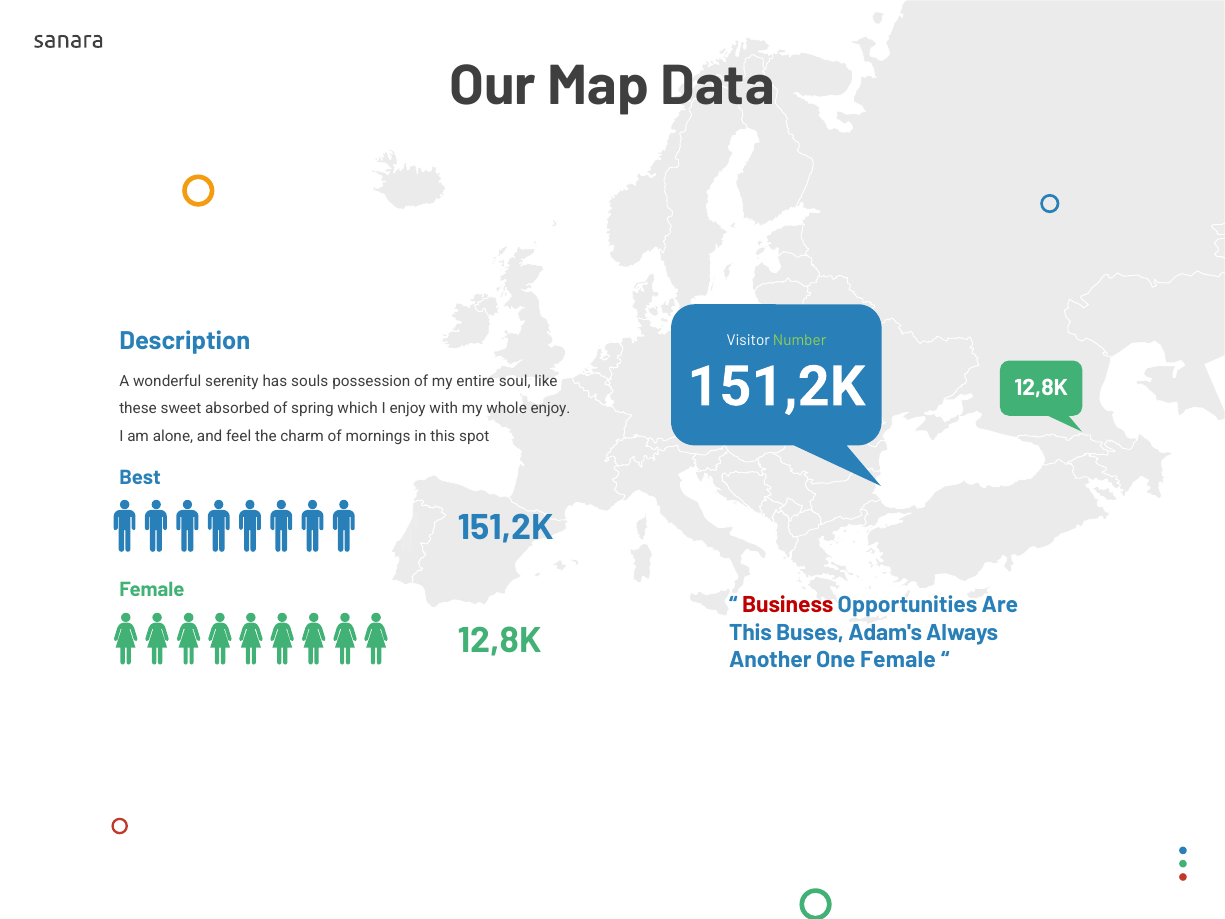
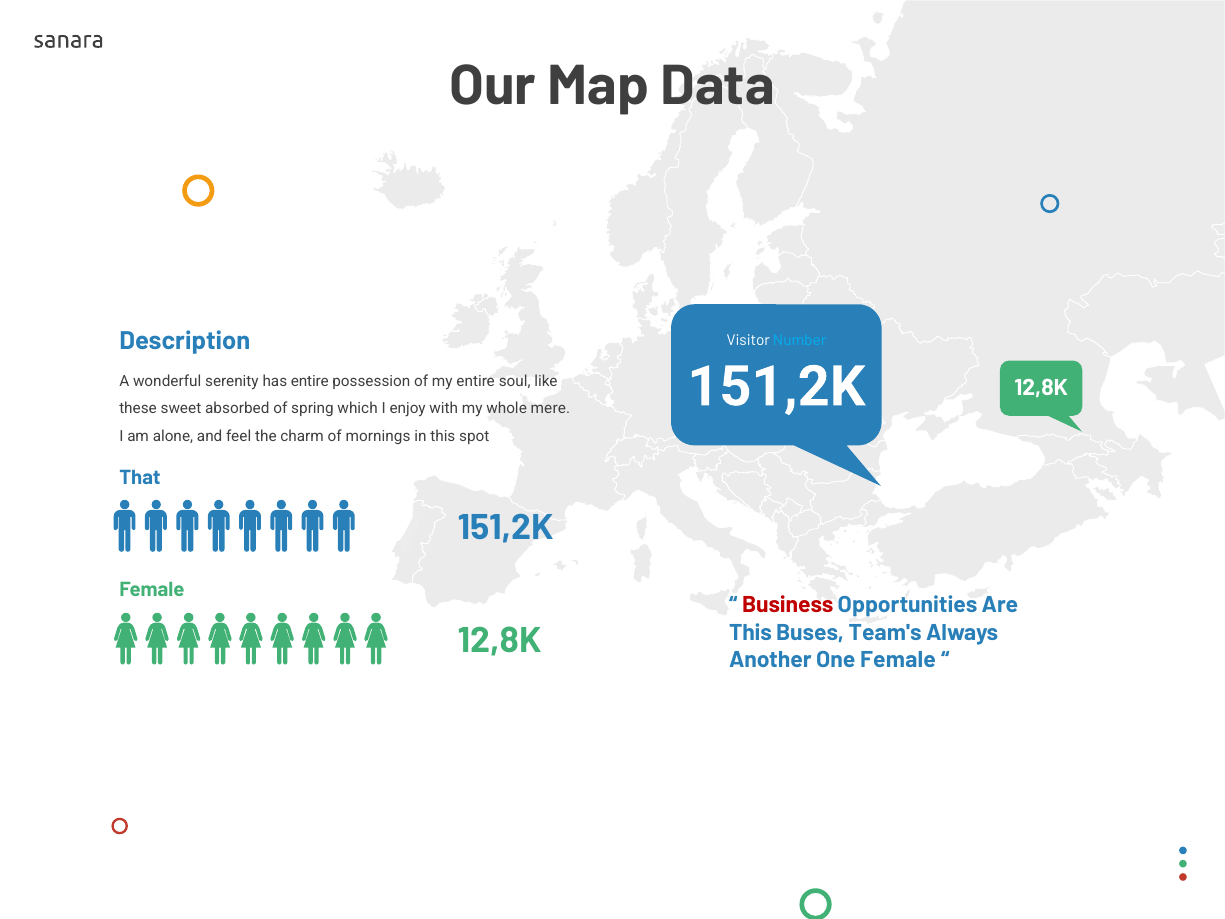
Number colour: light green -> light blue (800, 341)
has souls: souls -> entire (310, 381)
whole enjoy: enjoy -> mere (550, 408)
Best: Best -> That (140, 477)
Adam's: Adam's -> Team's (885, 633)
